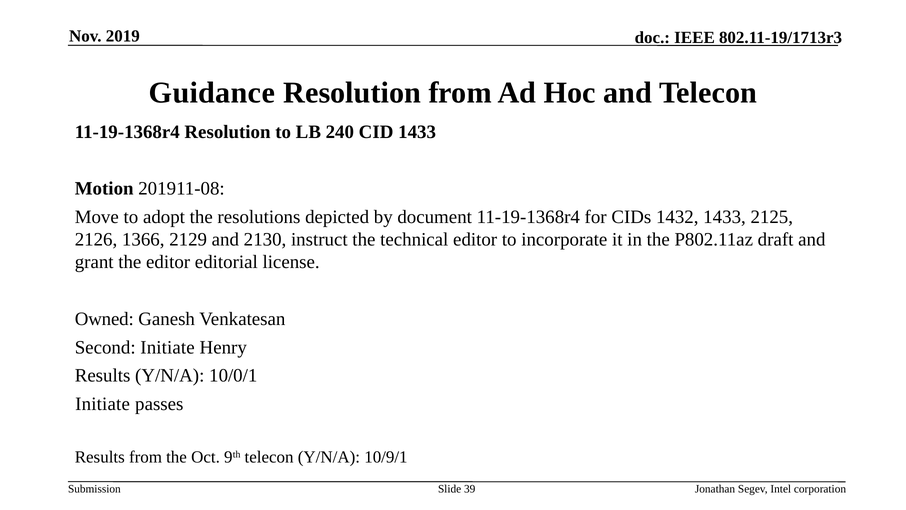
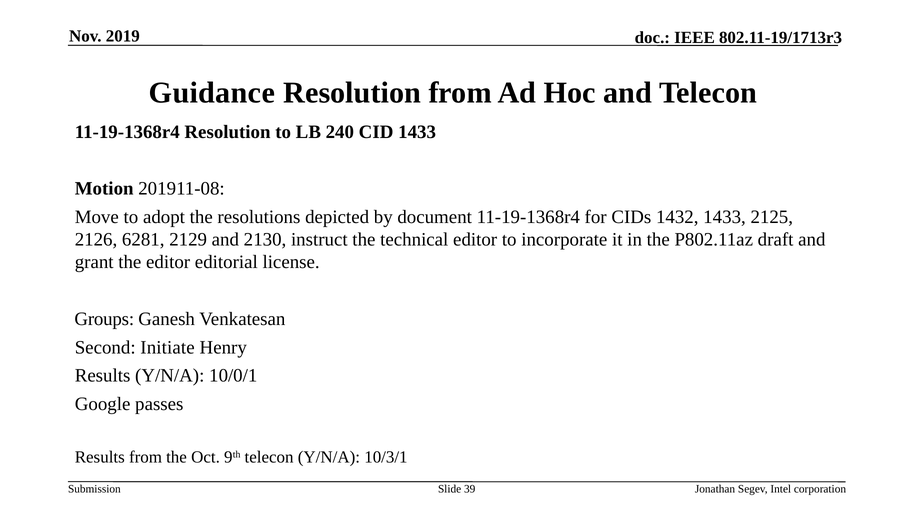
1366: 1366 -> 6281 (143, 239)
Owned: Owned -> Groups (104, 319)
Initiate: Initiate -> Google (103, 404)
10/9/1: 10/9/1 -> 10/3/1 (386, 457)
